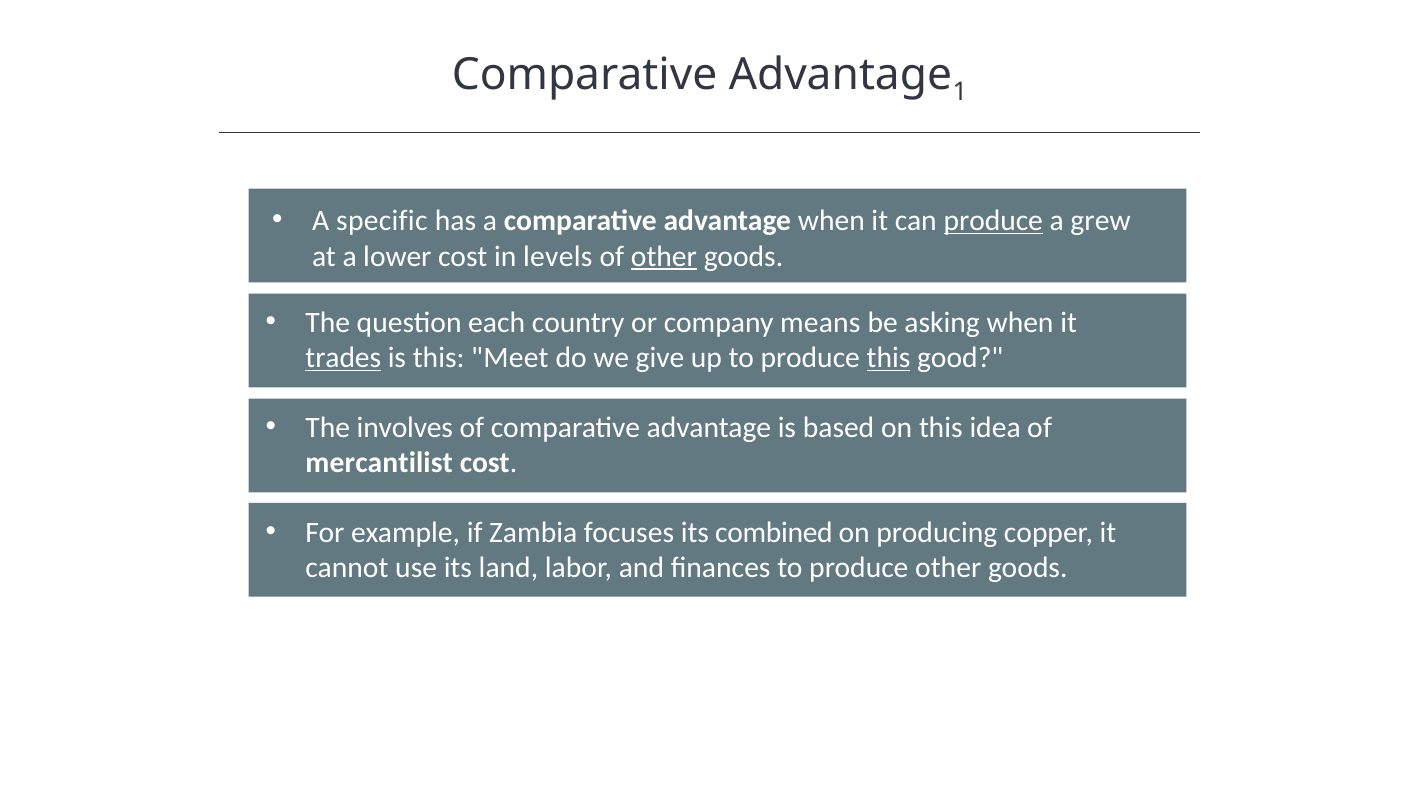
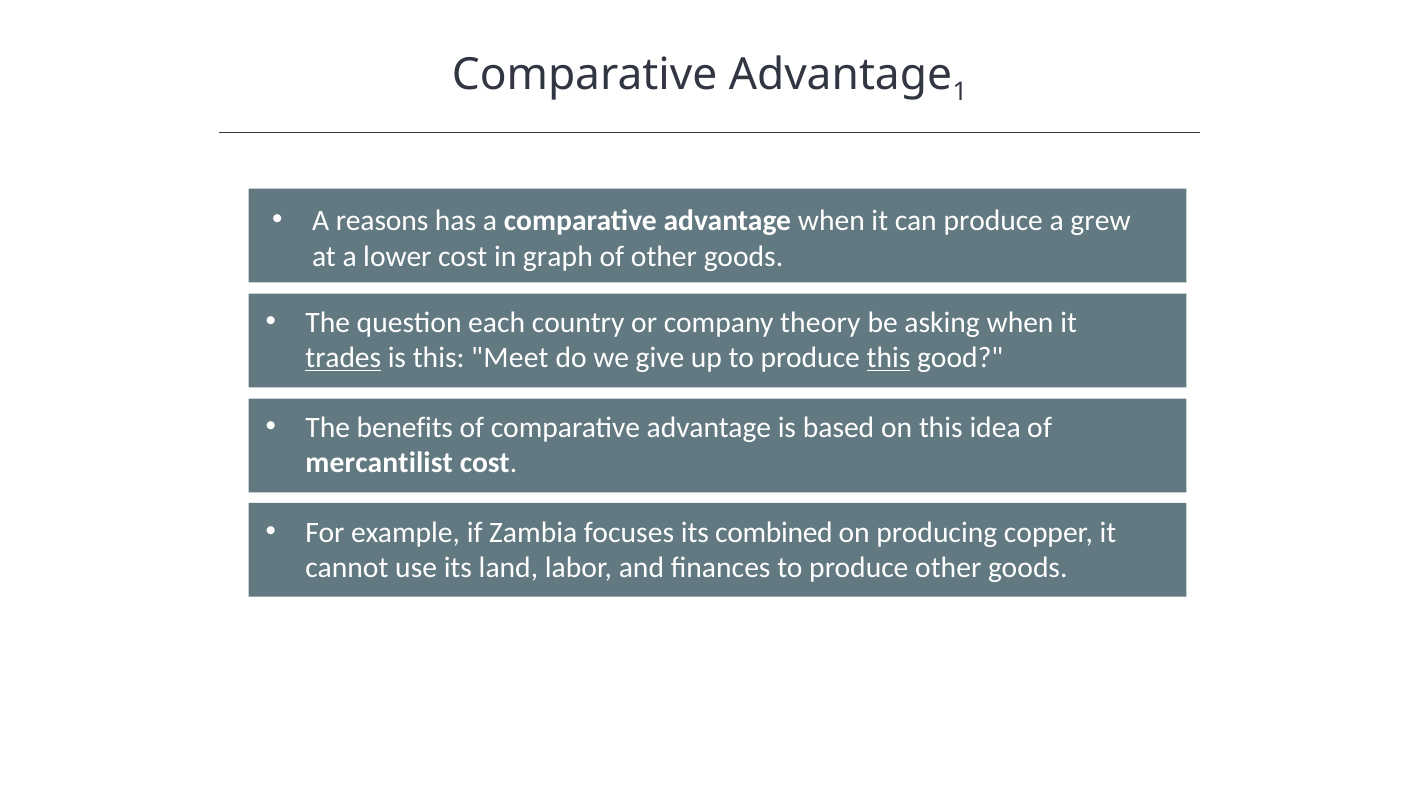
specific: specific -> reasons (382, 221)
produce underline: present -> none (993, 221)
levels: levels -> graph (558, 256)
other underline: present -> none (664, 256)
means: means -> theory (820, 322)
involves: involves -> benefits (405, 427)
